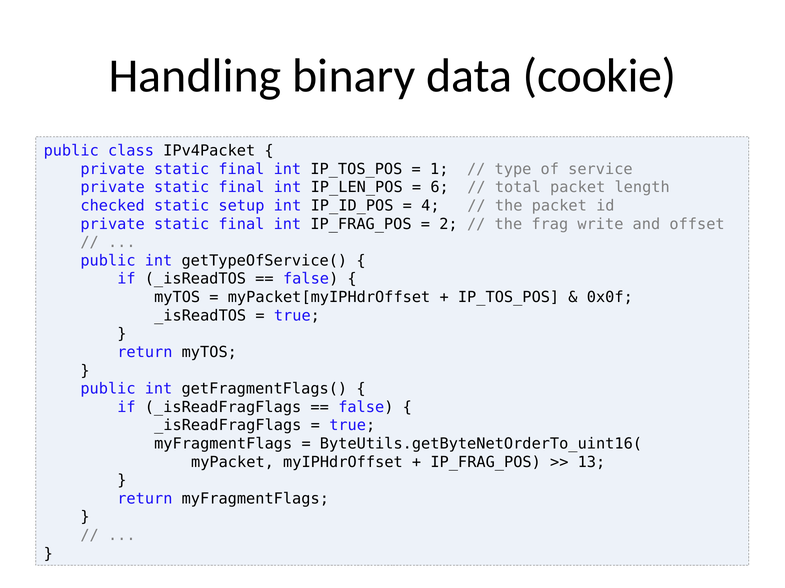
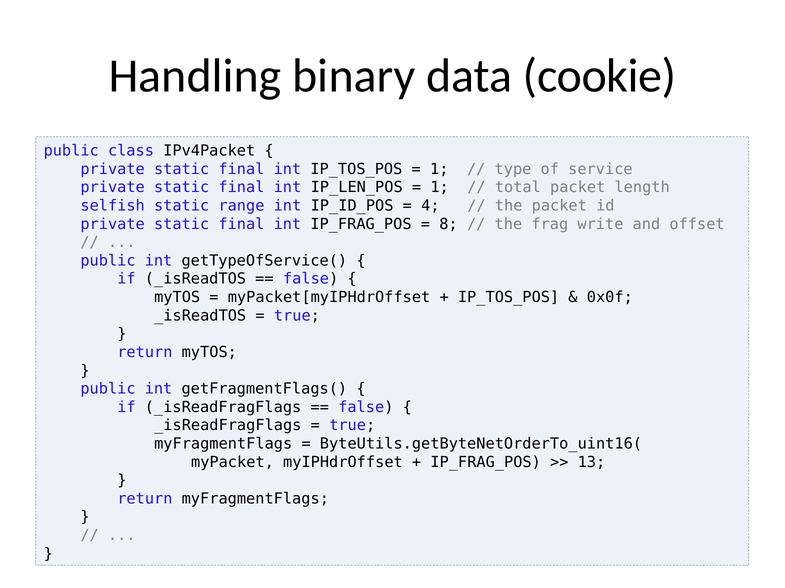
6: 6 -> 1 (440, 188)
checked: checked -> selfish (113, 206)
setup: setup -> range (241, 206)
2: 2 -> 8 (448, 224)
